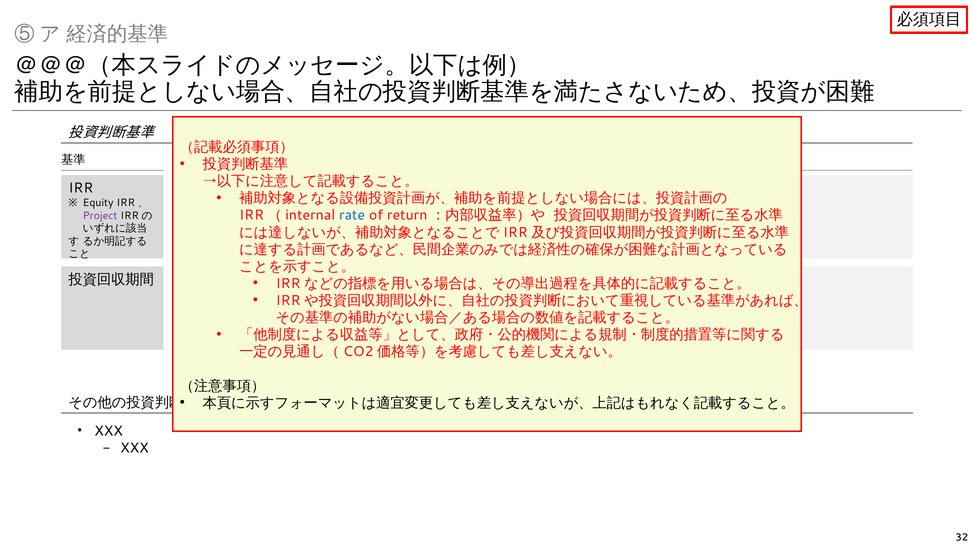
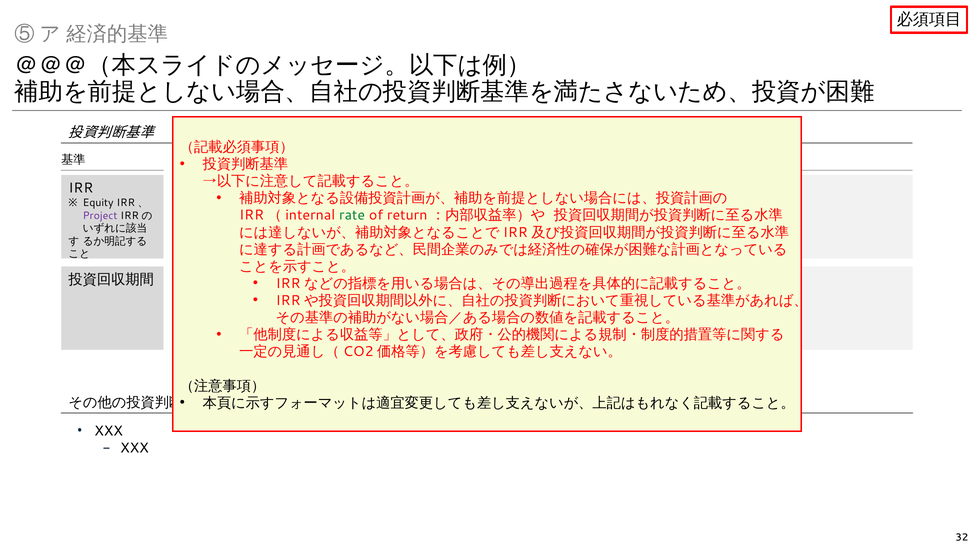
rate colour: blue -> green (352, 215)
